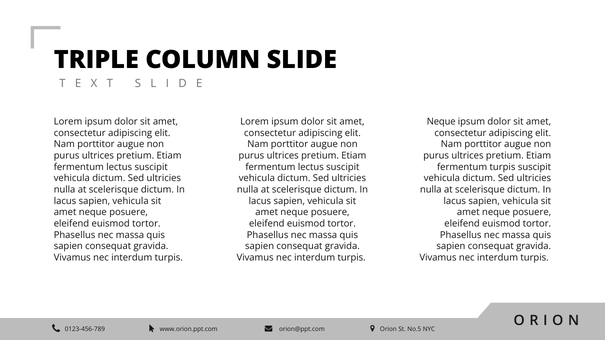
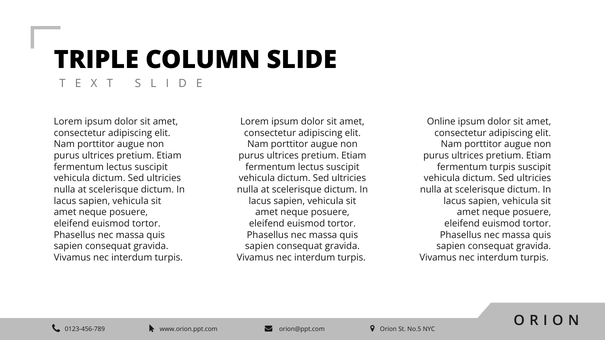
Neque: Neque -> Online (441, 122)
